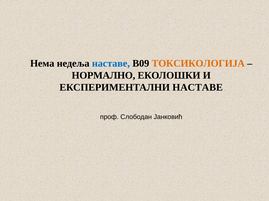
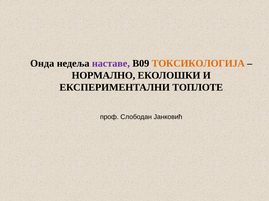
Нема: Нема -> Онда (42, 64)
наставе colour: blue -> purple (111, 64)
ЕКСПЕРИМЕНТАЛНИ НАСТАВЕ: НАСТАВЕ -> ТОПЛОТЕ (198, 88)
